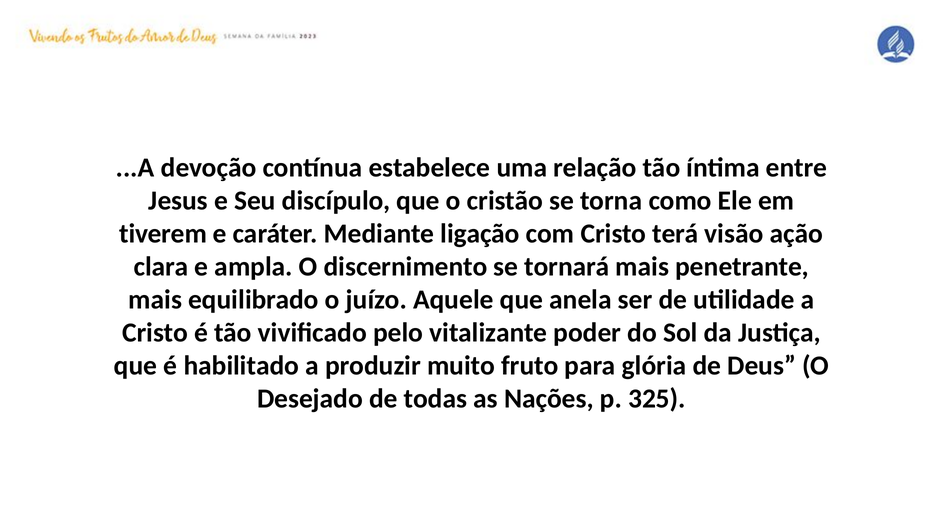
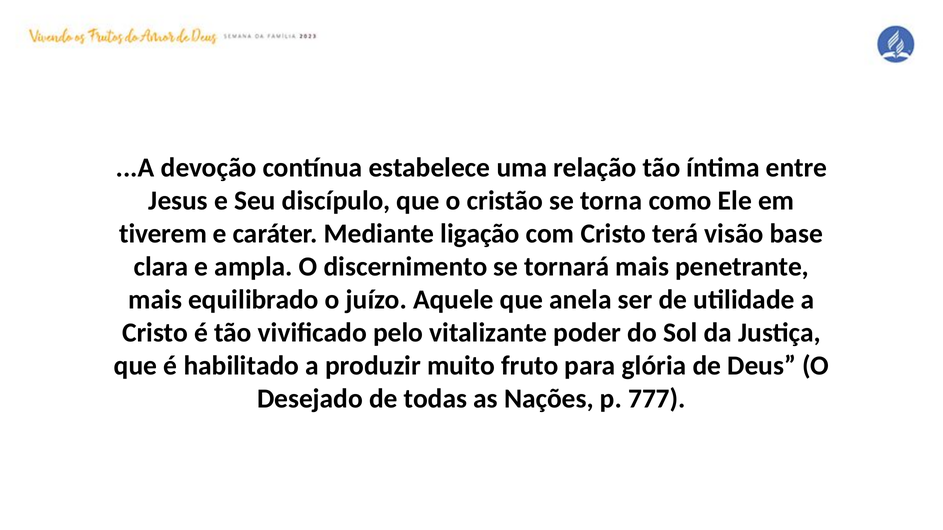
ação: ação -> base (796, 234)
325: 325 -> 777 (657, 399)
